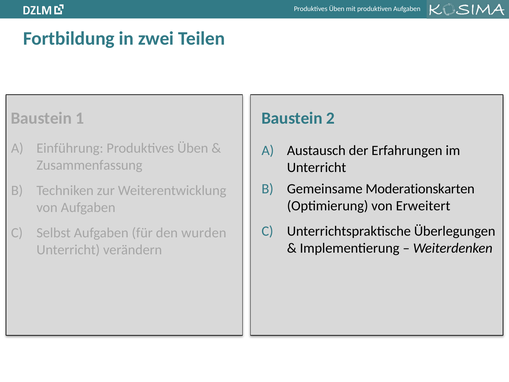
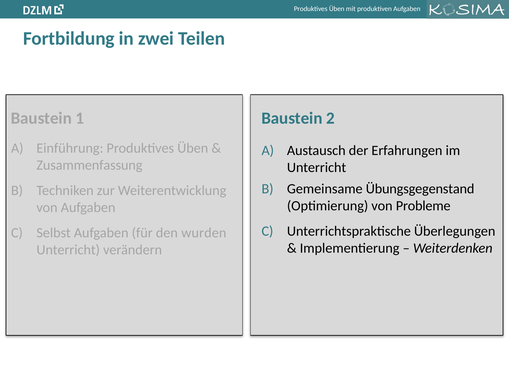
Moderationskarten: Moderationskarten -> Übungsgegenstand (420, 189)
Erweitert: Erweitert -> Probleme (423, 206)
